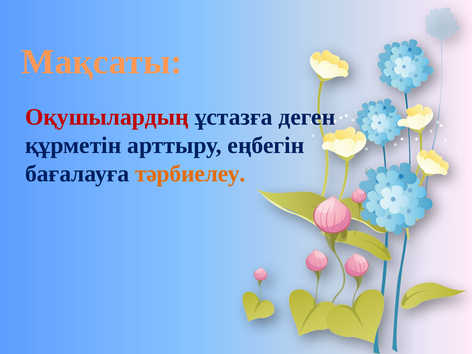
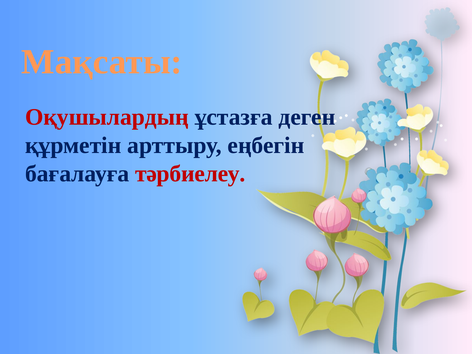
тәрбиелеу colour: orange -> red (190, 174)
